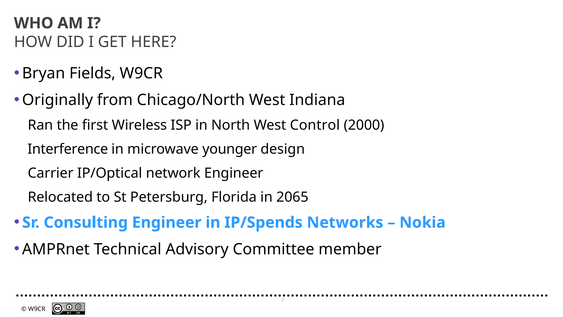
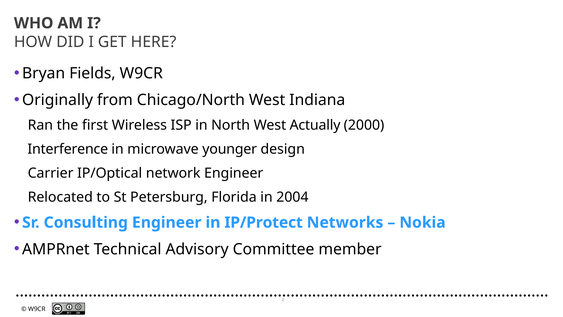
Control: Control -> Actually (315, 125)
2065: 2065 -> 2004 (292, 197)
IP/Spends: IP/Spends -> IP/Protect (264, 222)
